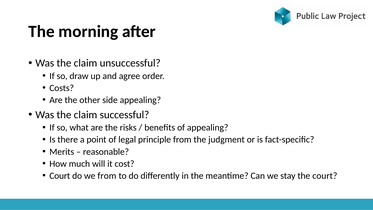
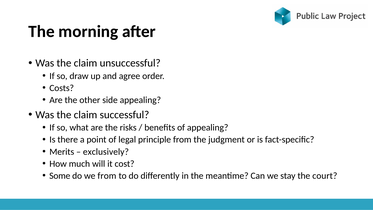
reasonable: reasonable -> exclusively (106, 152)
Court: Court -> Some (60, 176)
